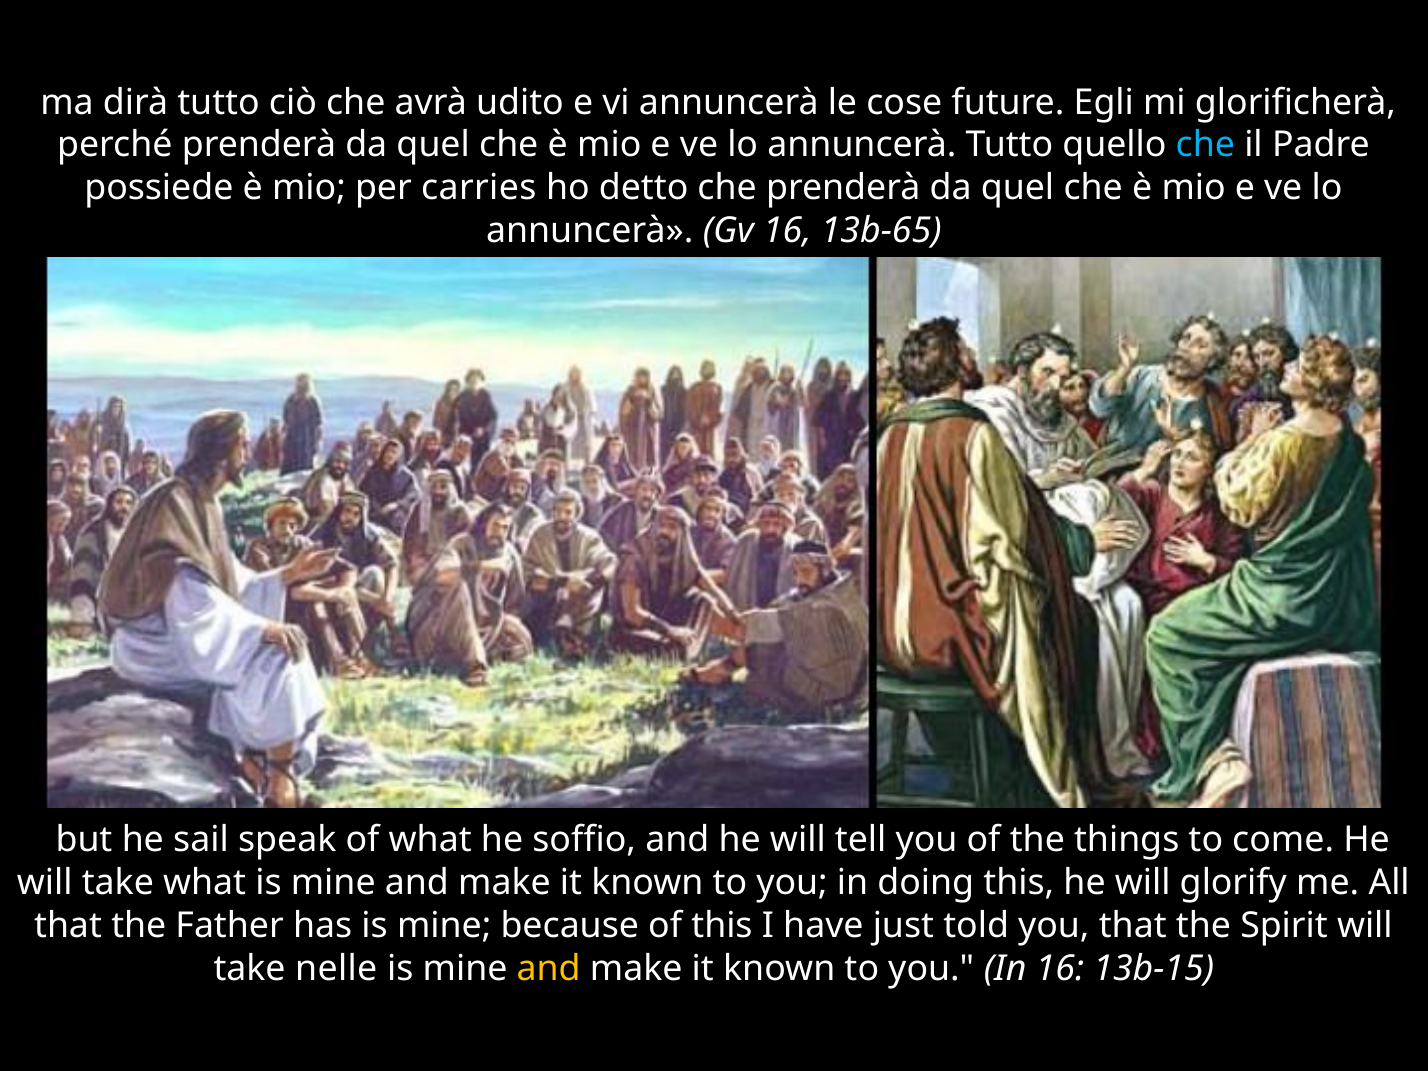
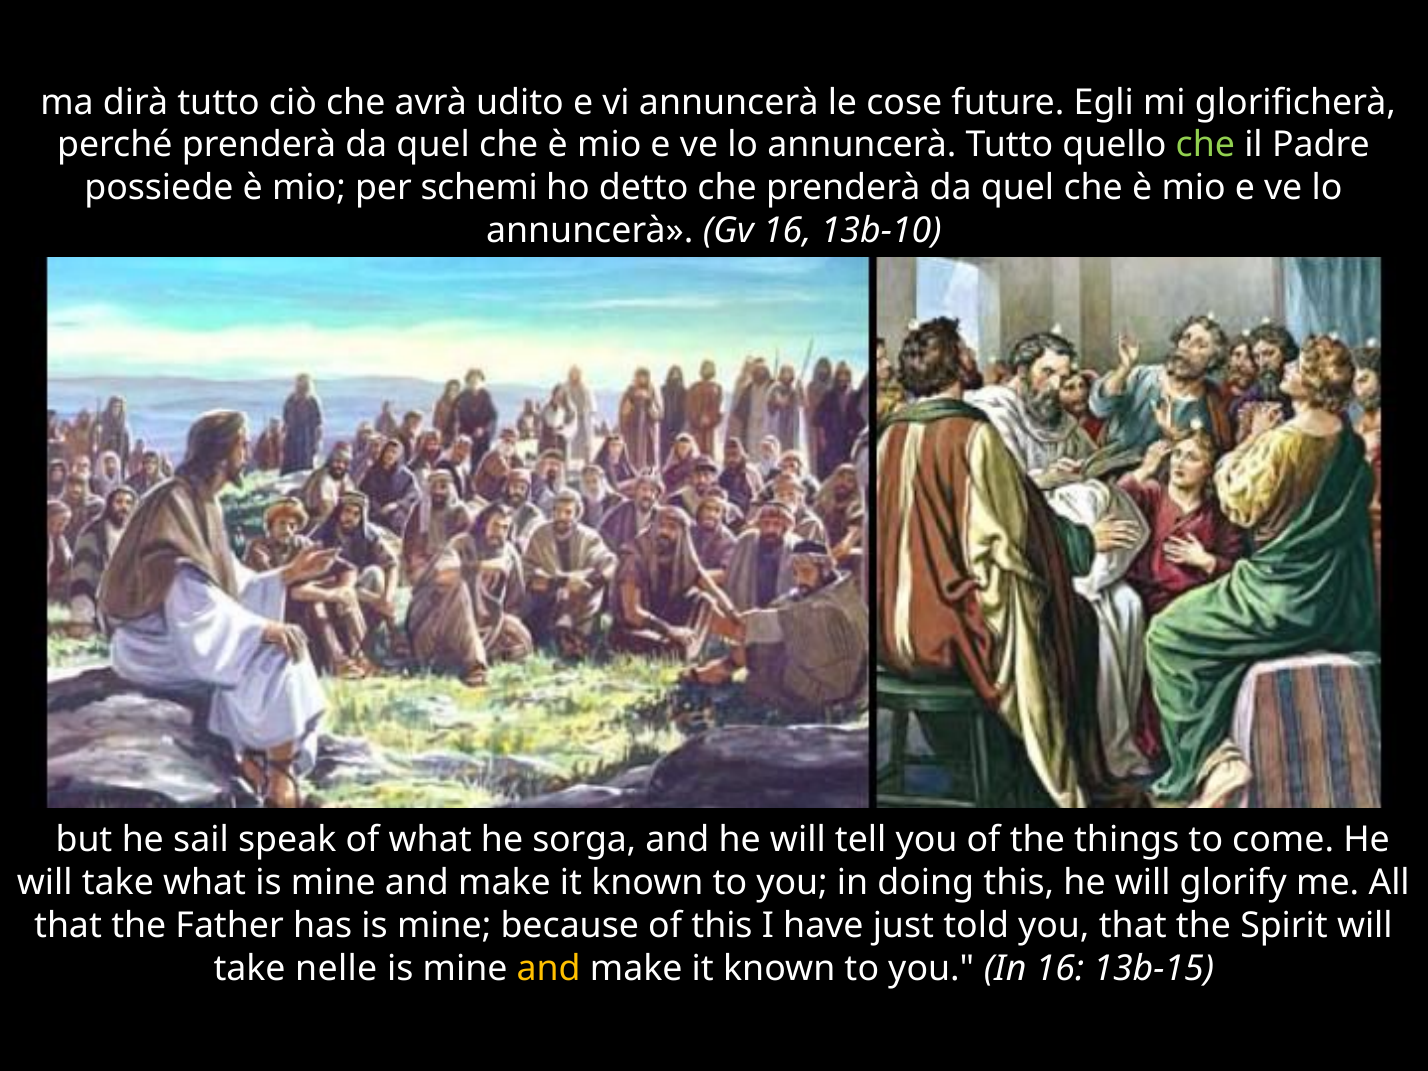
che colour: light blue -> light green (1205, 145)
carries: carries -> schemi (479, 188)
13b-65: 13b-65 -> 13b-10 (881, 231)
soffio: soffio -> sorga (584, 840)
